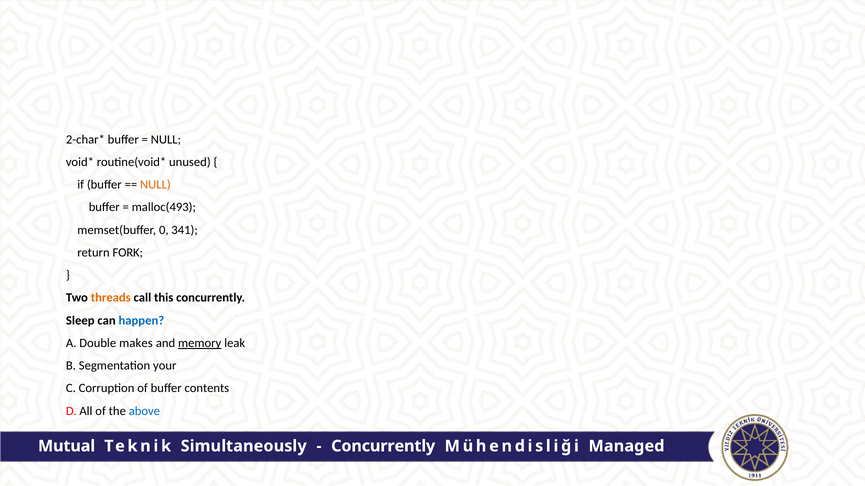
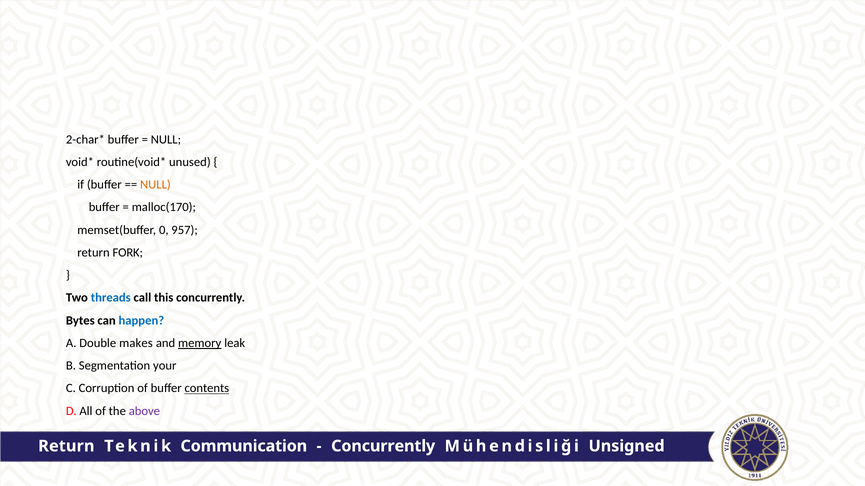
malloc(493: malloc(493 -> malloc(170 (164, 207)
341: 341 -> 957 (185, 230)
threads colour: orange -> blue (111, 298)
Sleep: Sleep -> Bytes (80, 321)
contents underline: none -> present (207, 389)
above colour: blue -> purple (144, 411)
Mutual: Mutual -> Return (66, 447)
Simultaneously: Simultaneously -> Communication (244, 447)
Managed: Managed -> Unsigned (627, 447)
